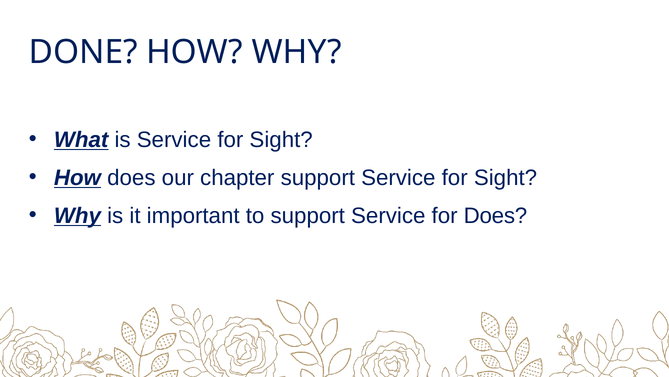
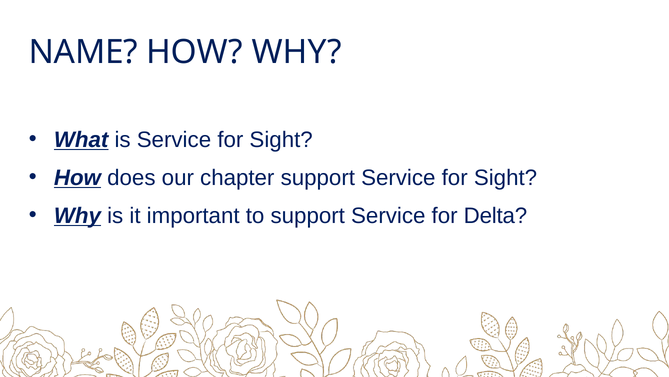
DONE: DONE -> NAME (83, 52)
for Does: Does -> Delta (495, 215)
